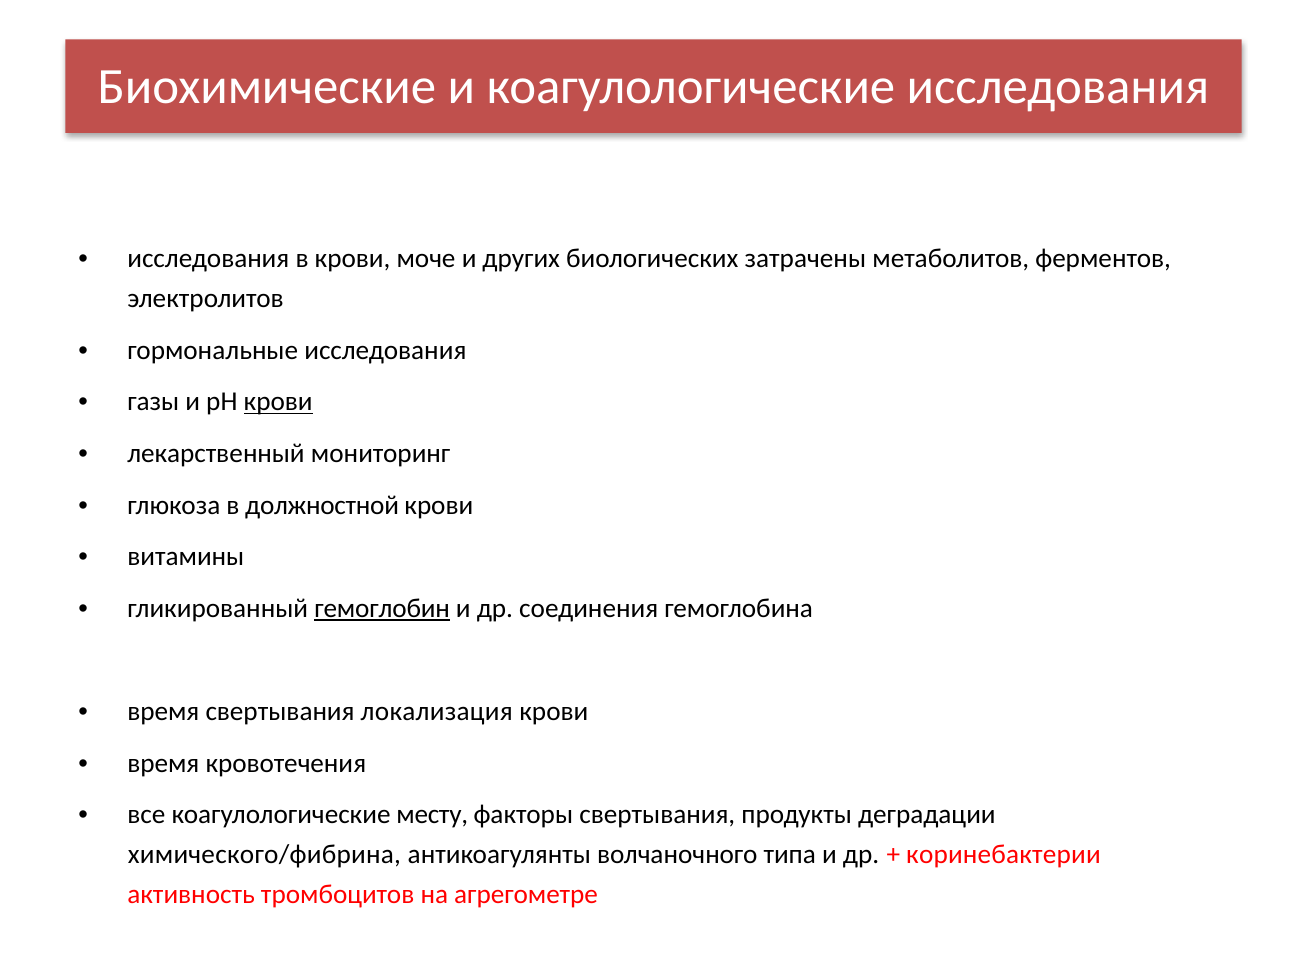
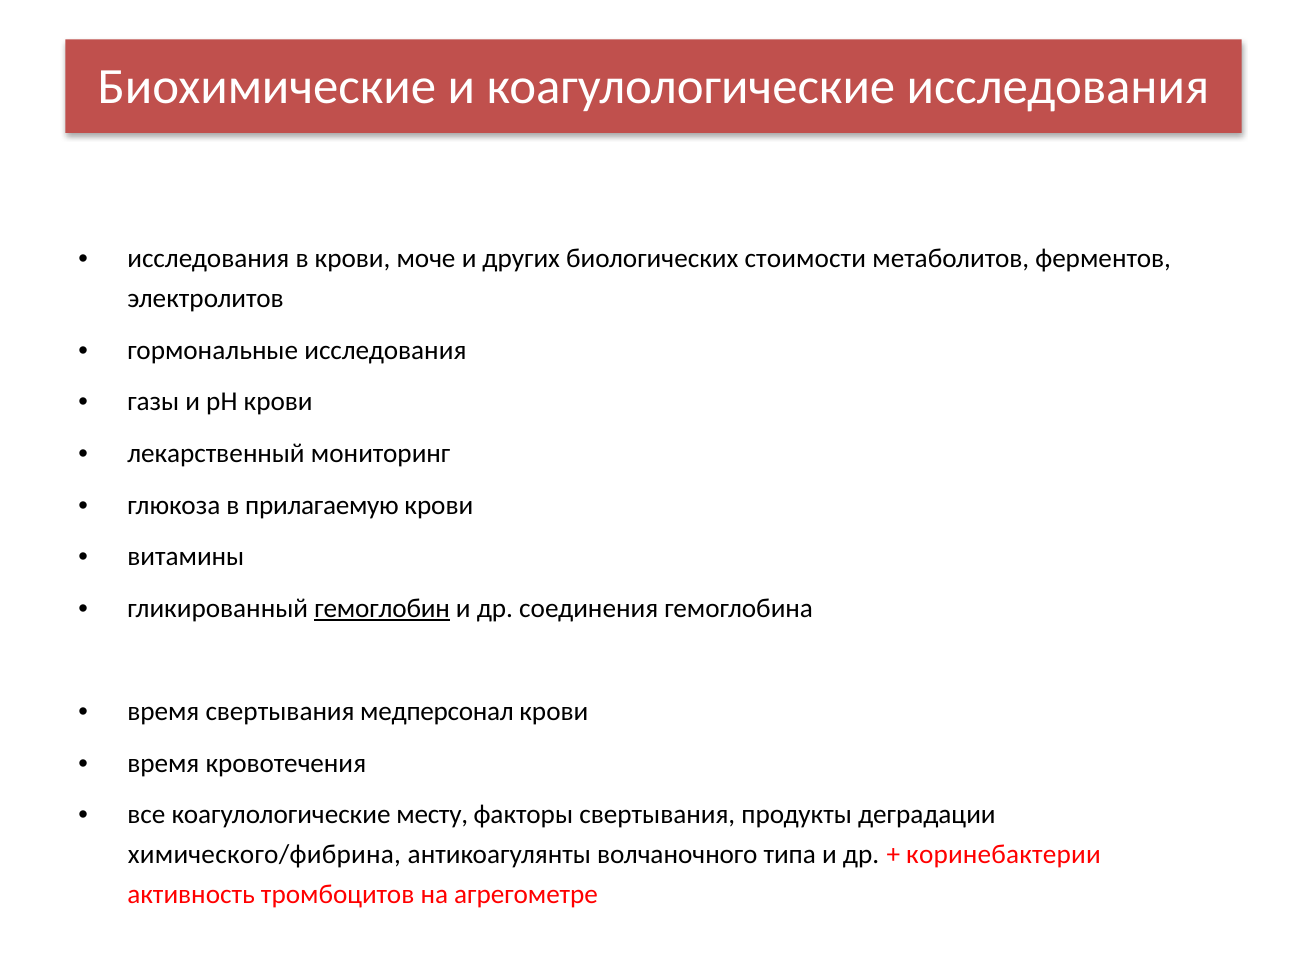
затрачены: затрачены -> стоимости (805, 259)
крови underline: present -> none (278, 402)
должностной: должностной -> прилагаемую (322, 505)
локализация: локализация -> медперсонал (437, 712)
